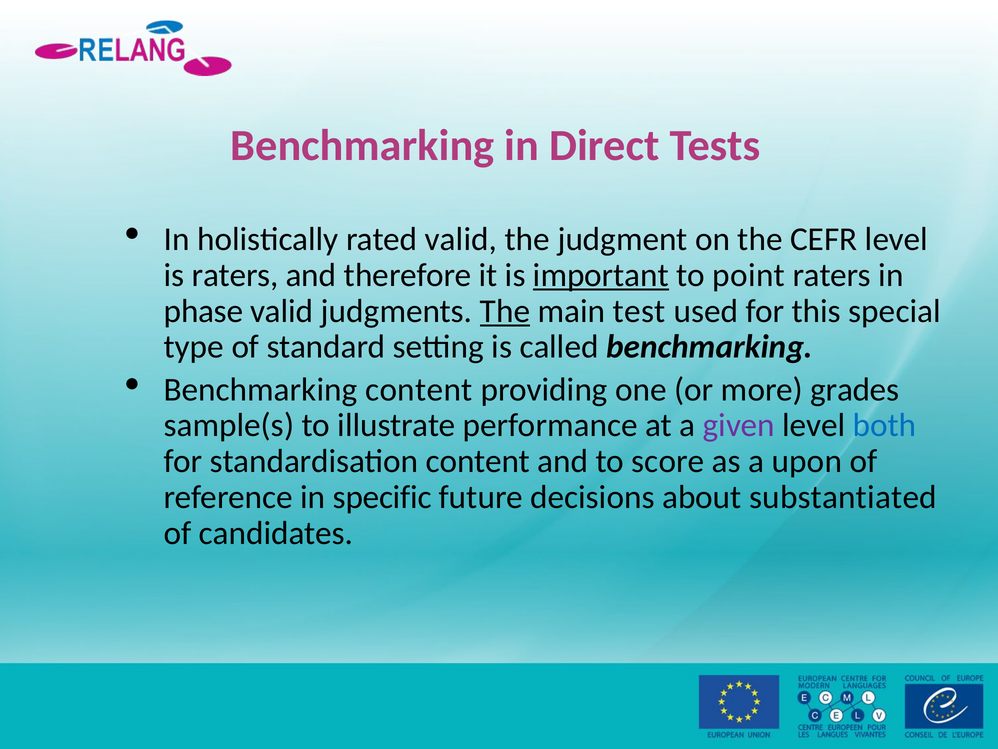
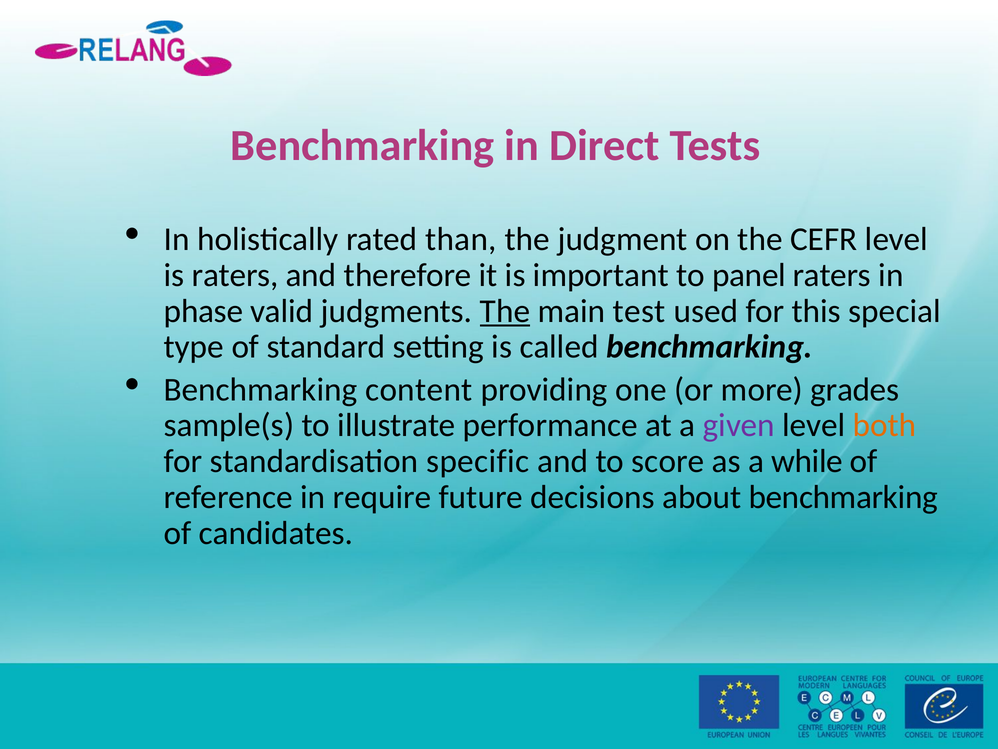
rated valid: valid -> than (461, 239)
important underline: present -> none (601, 275)
point: point -> panel (749, 275)
both colour: blue -> orange (885, 425)
standardisation content: content -> specific (478, 461)
upon: upon -> while (807, 461)
specific: specific -> require (382, 497)
about substantiated: substantiated -> benchmarking (843, 497)
